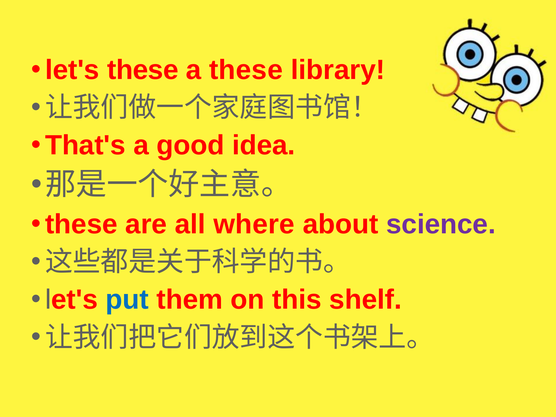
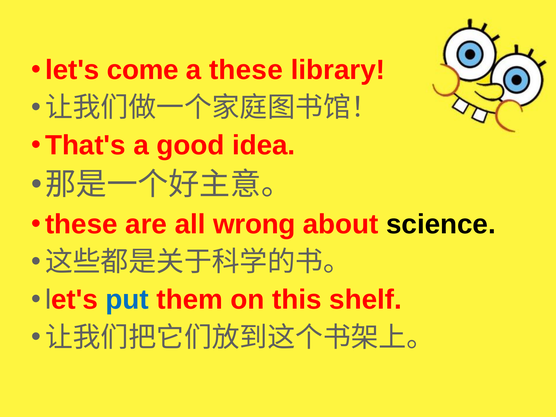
let's these: these -> come (143, 70)
where: where -> wrong (254, 224)
science colour: purple -> black (441, 224)
